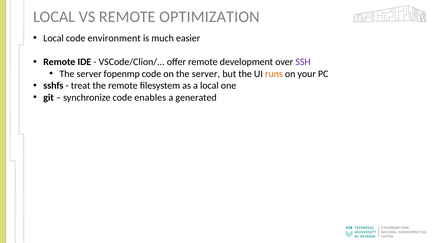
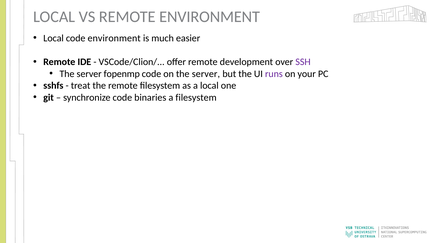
REMOTE OPTIMIZATION: OPTIMIZATION -> ENVIRONMENT (210, 17)
runs colour: orange -> purple (274, 74)
enables: enables -> binaries (150, 98)
a generated: generated -> filesystem (196, 98)
